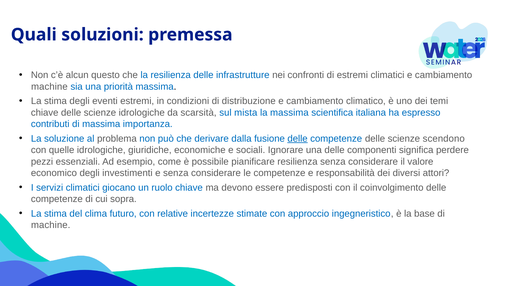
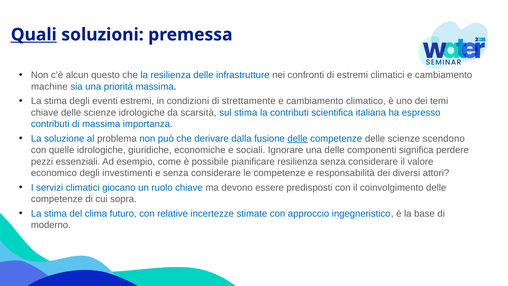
Quali underline: none -> present (34, 35)
distribuzione: distribuzione -> strettamente (249, 101)
sul mista: mista -> stima (246, 113)
la massima: massima -> contributi (289, 113)
machine: machine -> moderno (51, 225)
